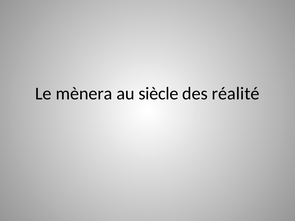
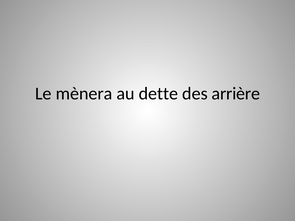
siècle: siècle -> dette (158, 94)
réalité: réalité -> arrière (236, 94)
